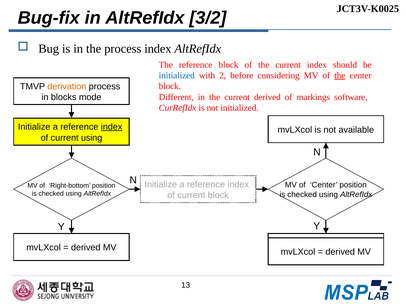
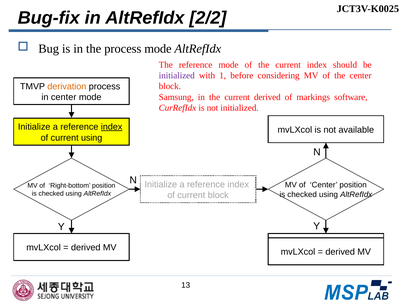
3/2: 3/2 -> 2/2 (208, 18)
process index: index -> mode (158, 49)
reference block: block -> mode (228, 65)
initialized colour: blue -> purple (177, 76)
2: 2 -> 1 (223, 76)
the underline: present -> none (340, 76)
in blocks: blocks -> center (64, 97)
Different: Different -> Samsung (176, 97)
